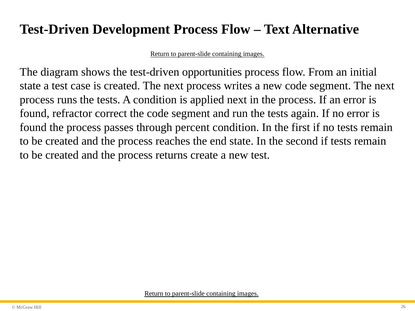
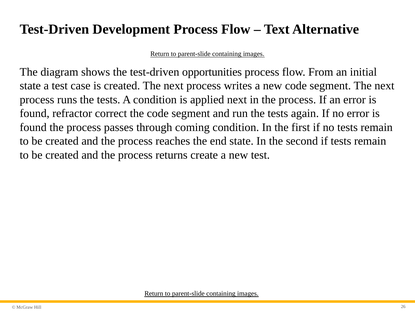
percent: percent -> coming (192, 127)
